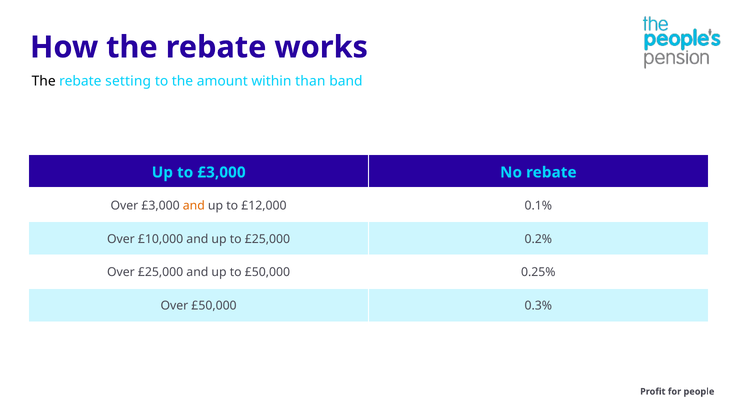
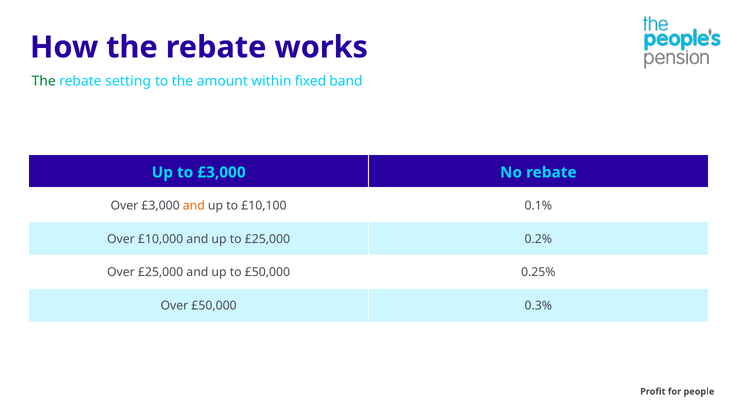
The colour: black -> green (44, 82)
than: than -> fixed (310, 82)
£12,000: £12,000 -> £10,100 (264, 206)
